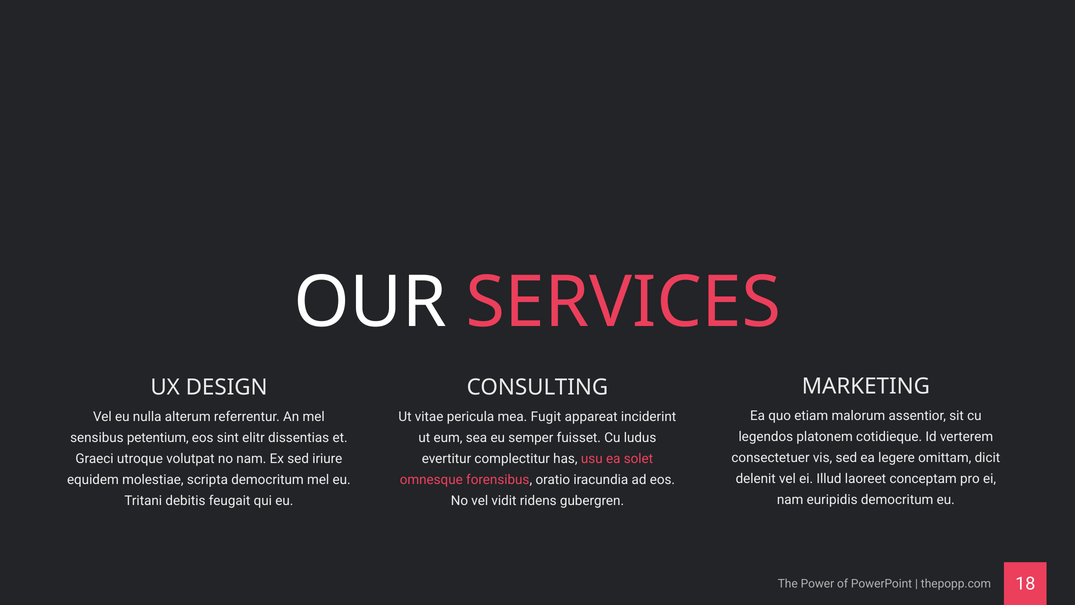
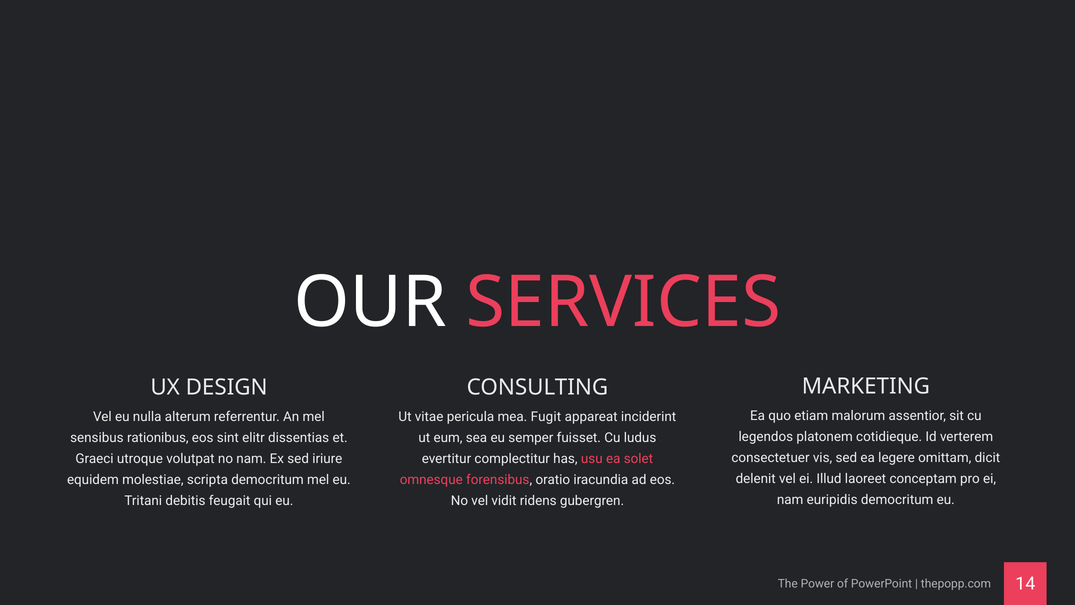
petentium: petentium -> rationibus (158, 437)
18: 18 -> 14 (1025, 584)
